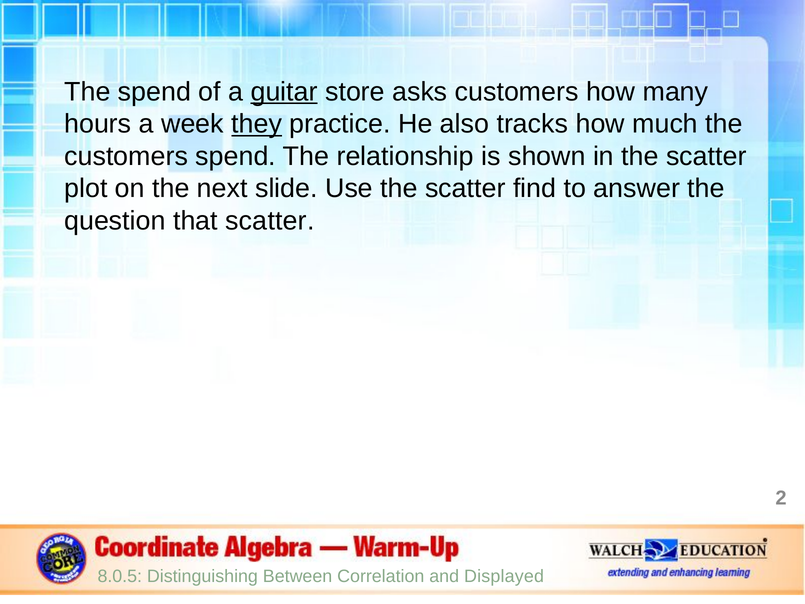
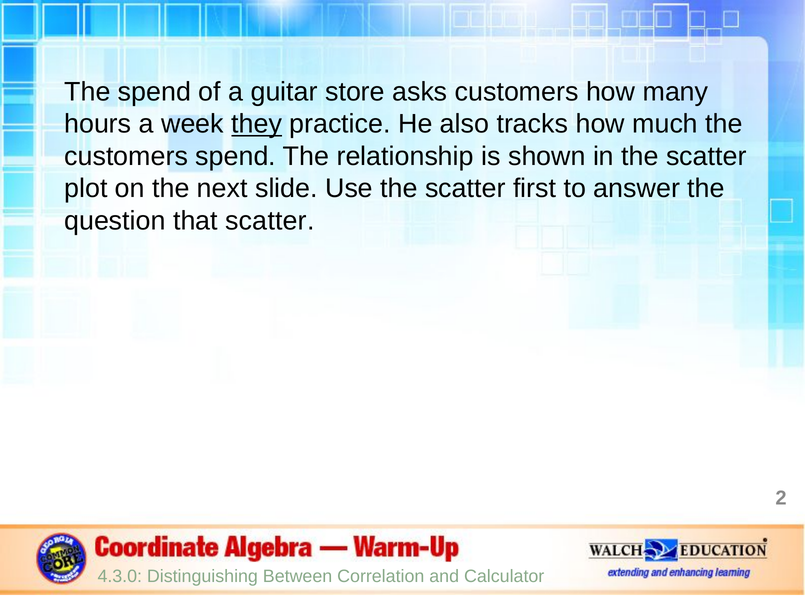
guitar underline: present -> none (284, 92)
find: find -> first (535, 188)
8.0.5: 8.0.5 -> 4.3.0 (120, 576)
Displayed: Displayed -> Calculator (504, 576)
